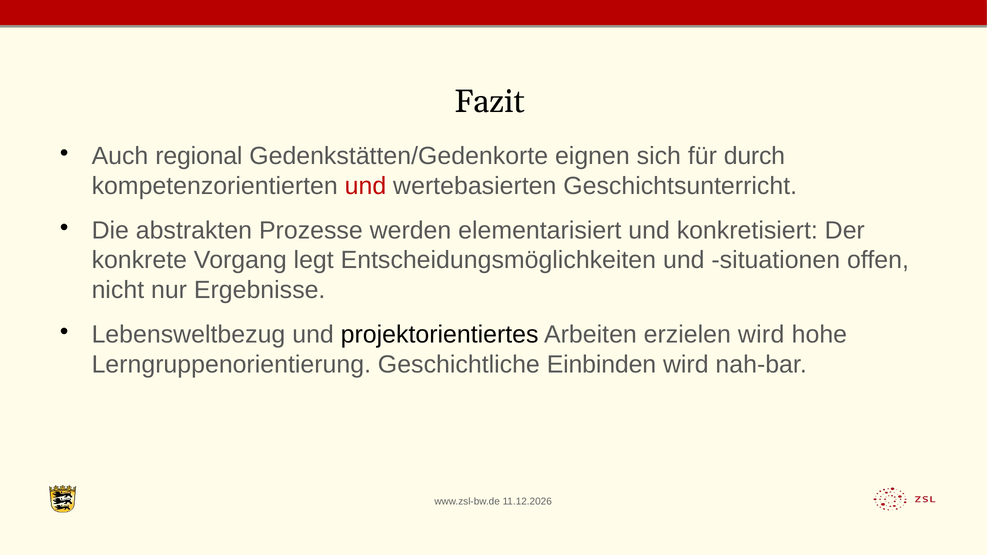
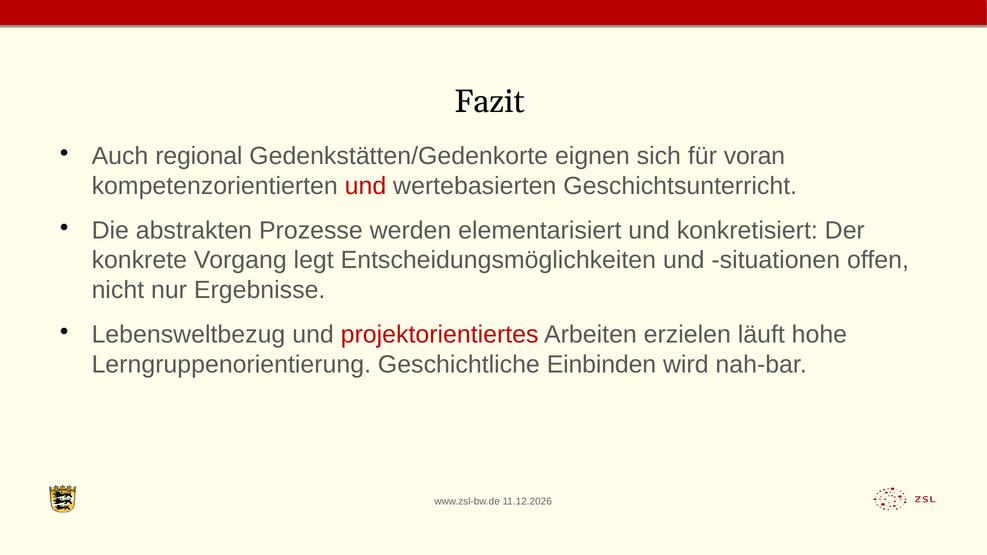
durch: durch -> voran (754, 156)
projektorientiertes colour: black -> red (440, 335)
erzielen wird: wird -> läuft (761, 335)
